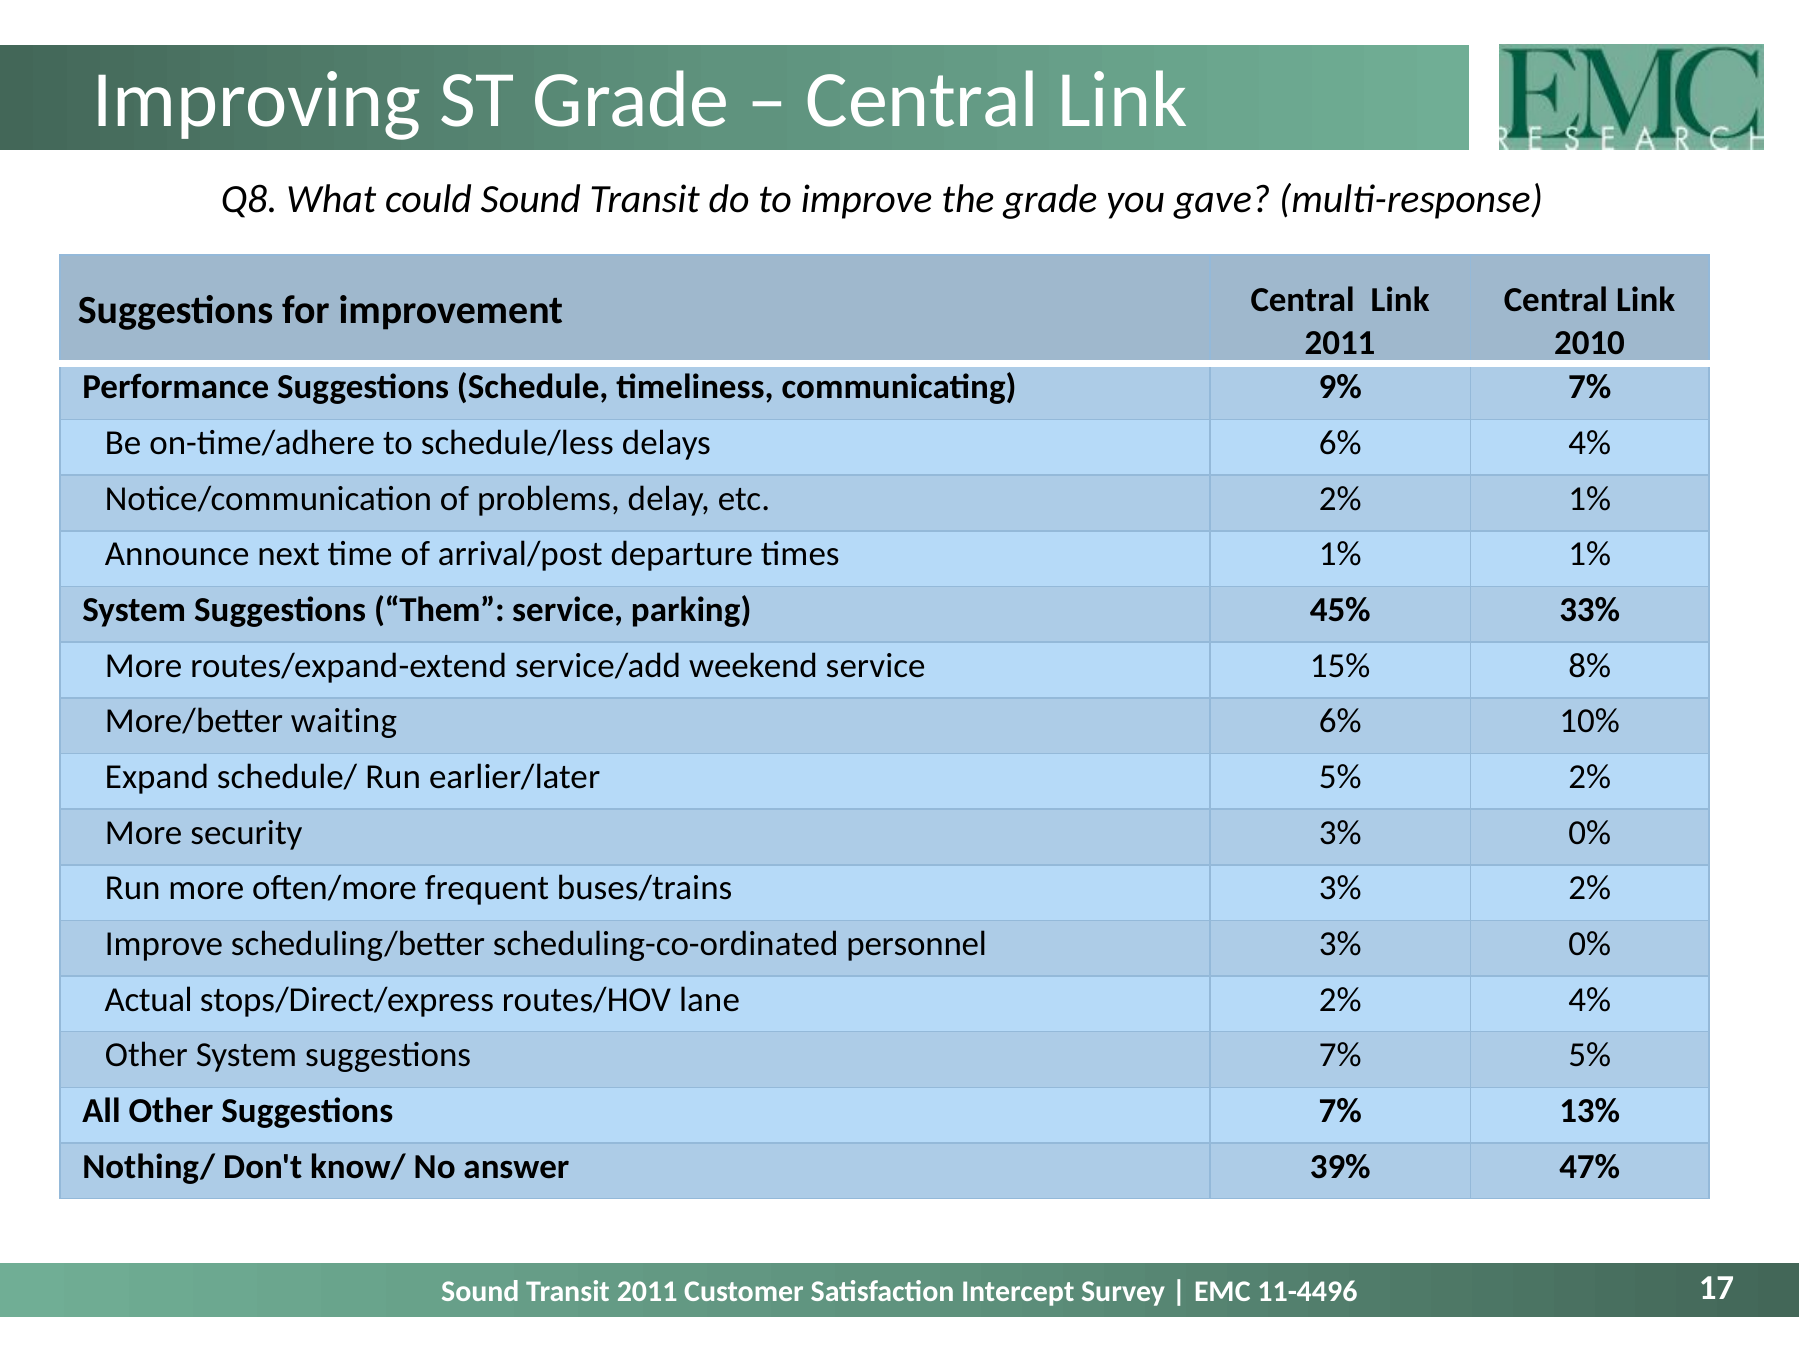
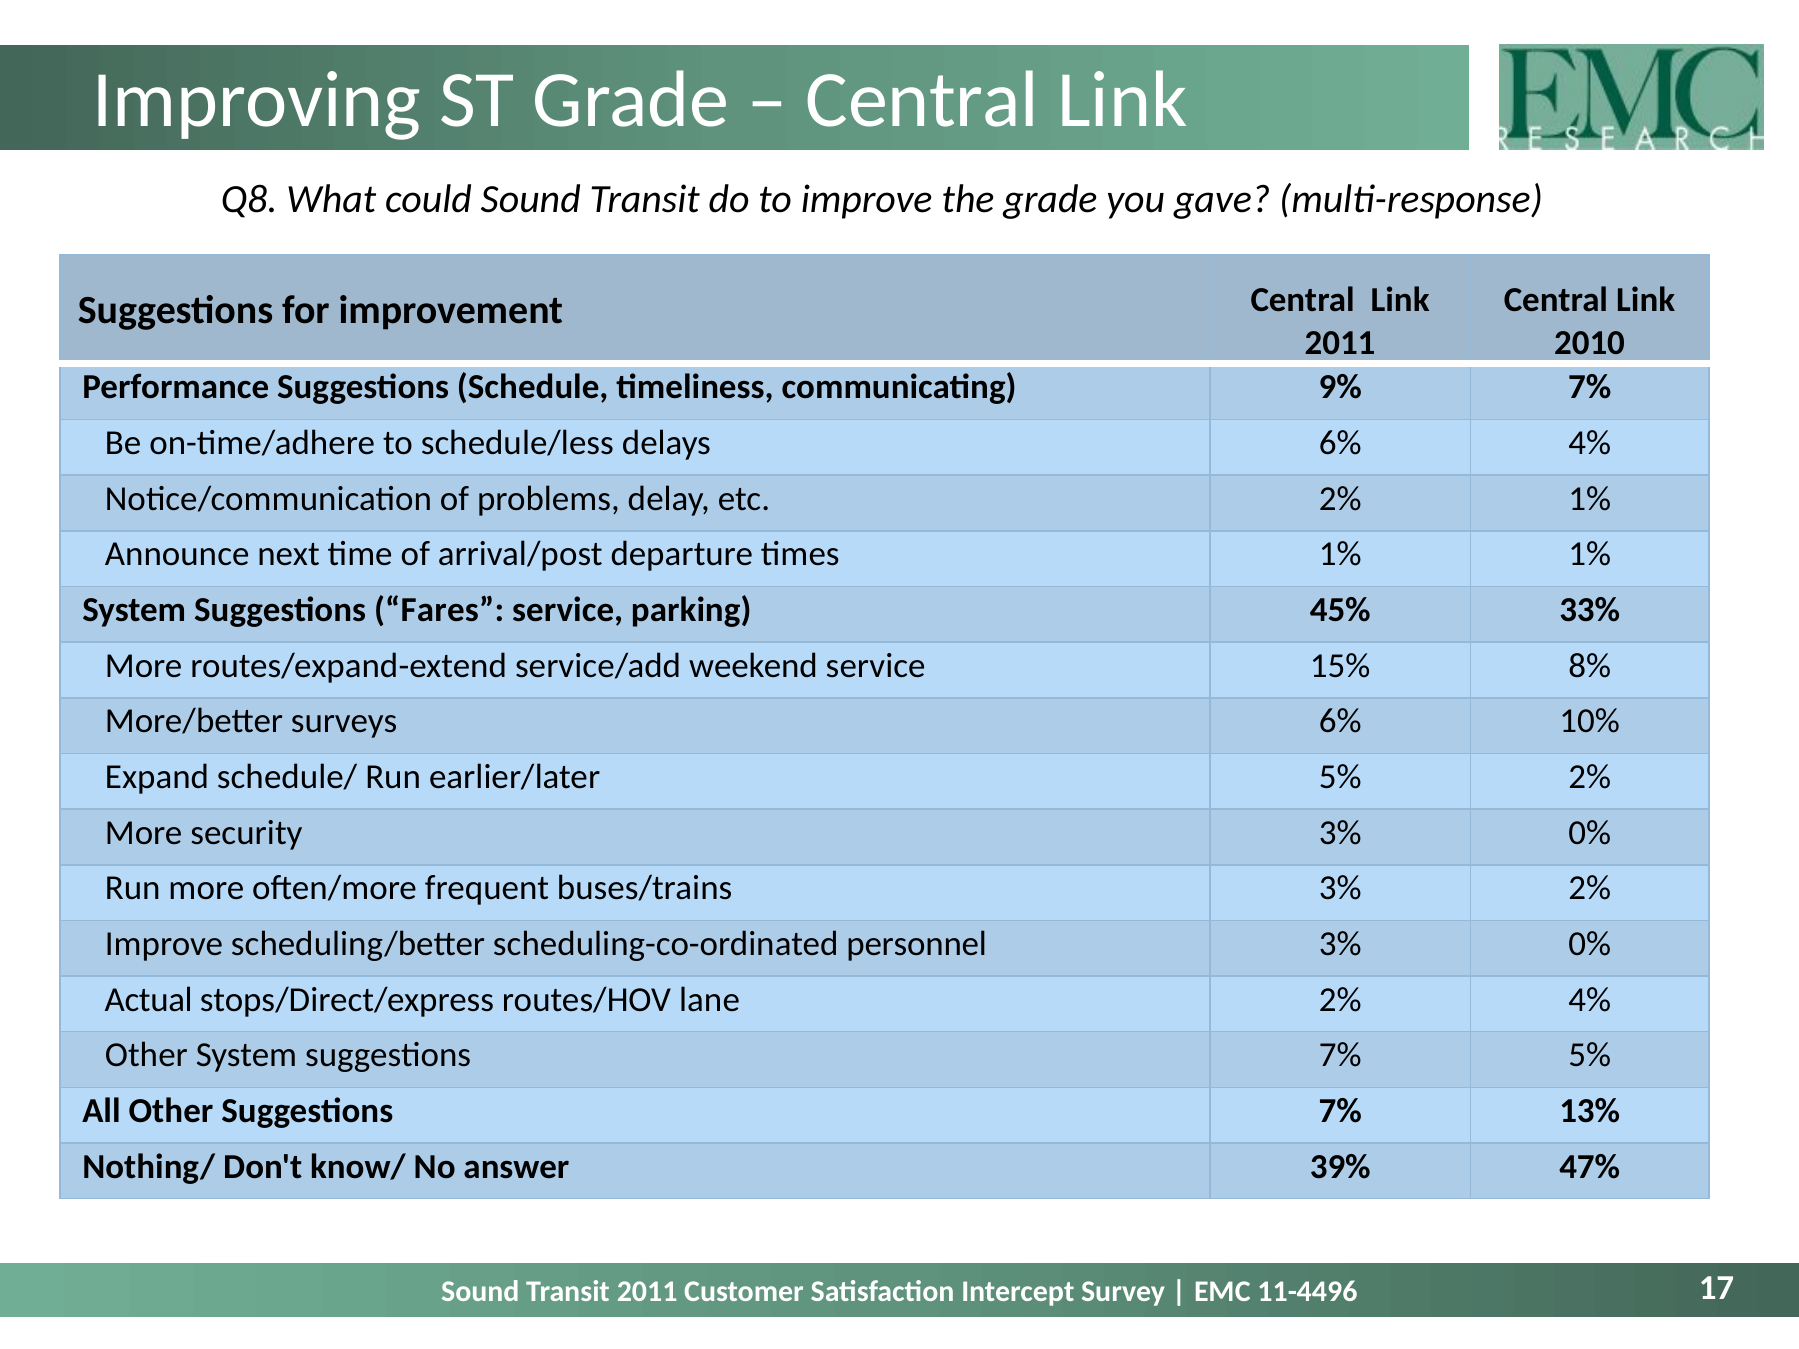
Them: Them -> Fares (439, 610)
waiting: waiting -> surveys (344, 721)
